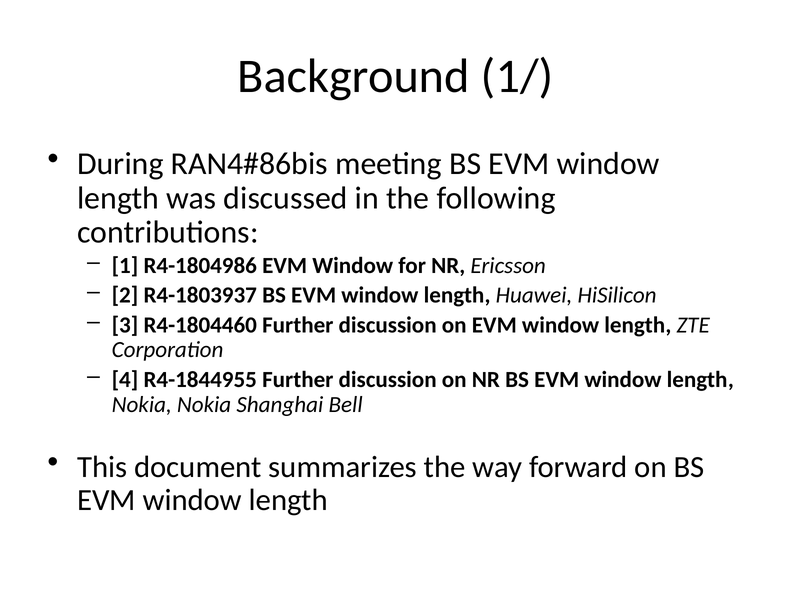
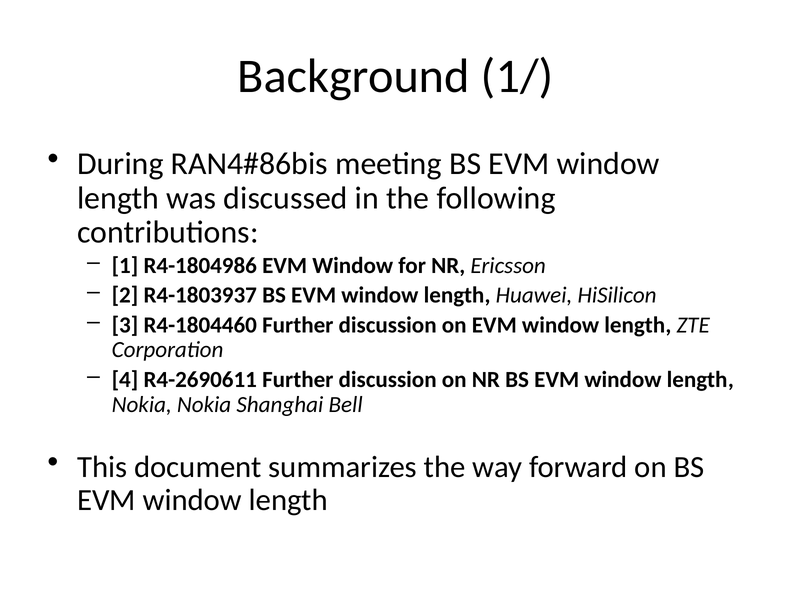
R4-1844955: R4-1844955 -> R4-2690611 (200, 380)
